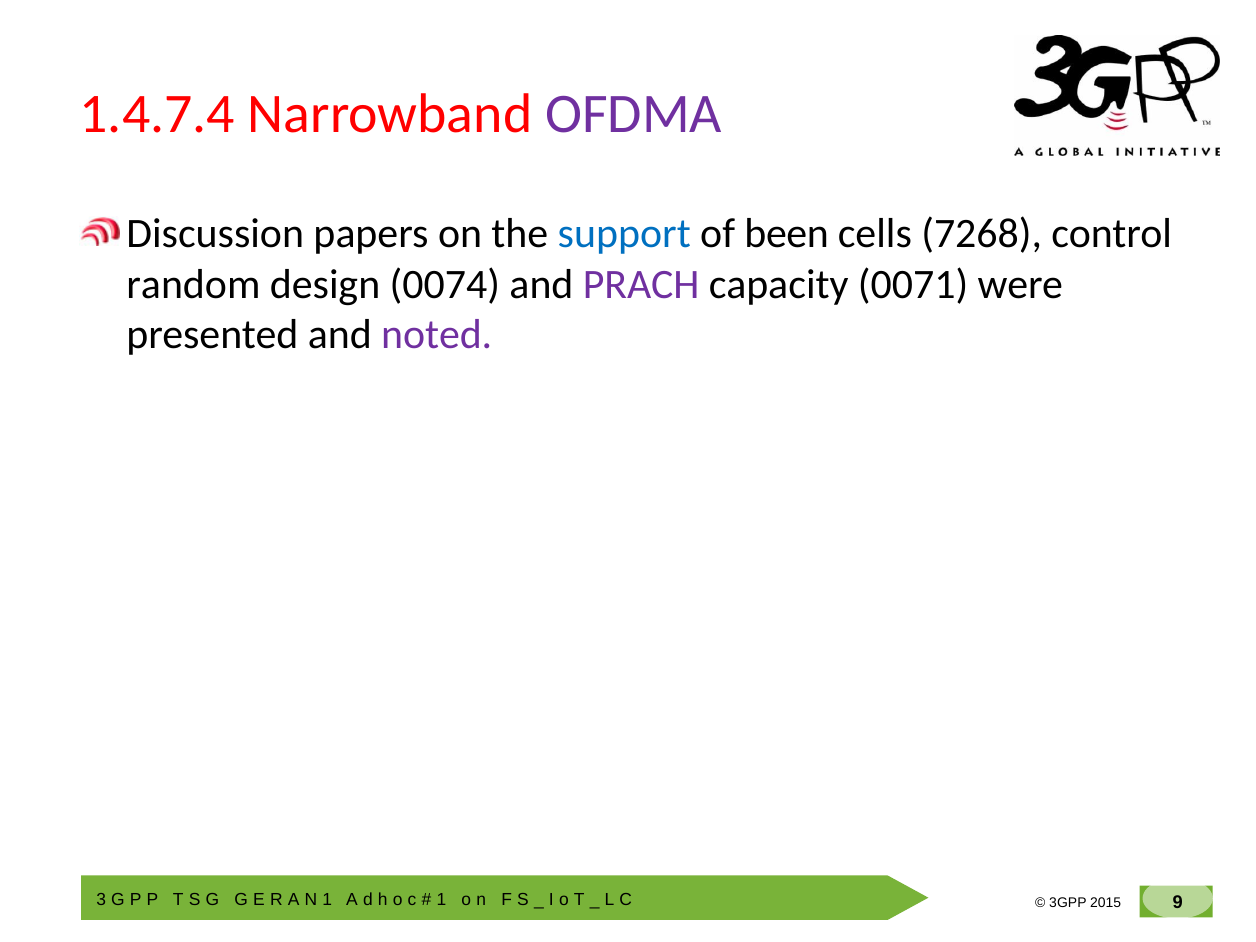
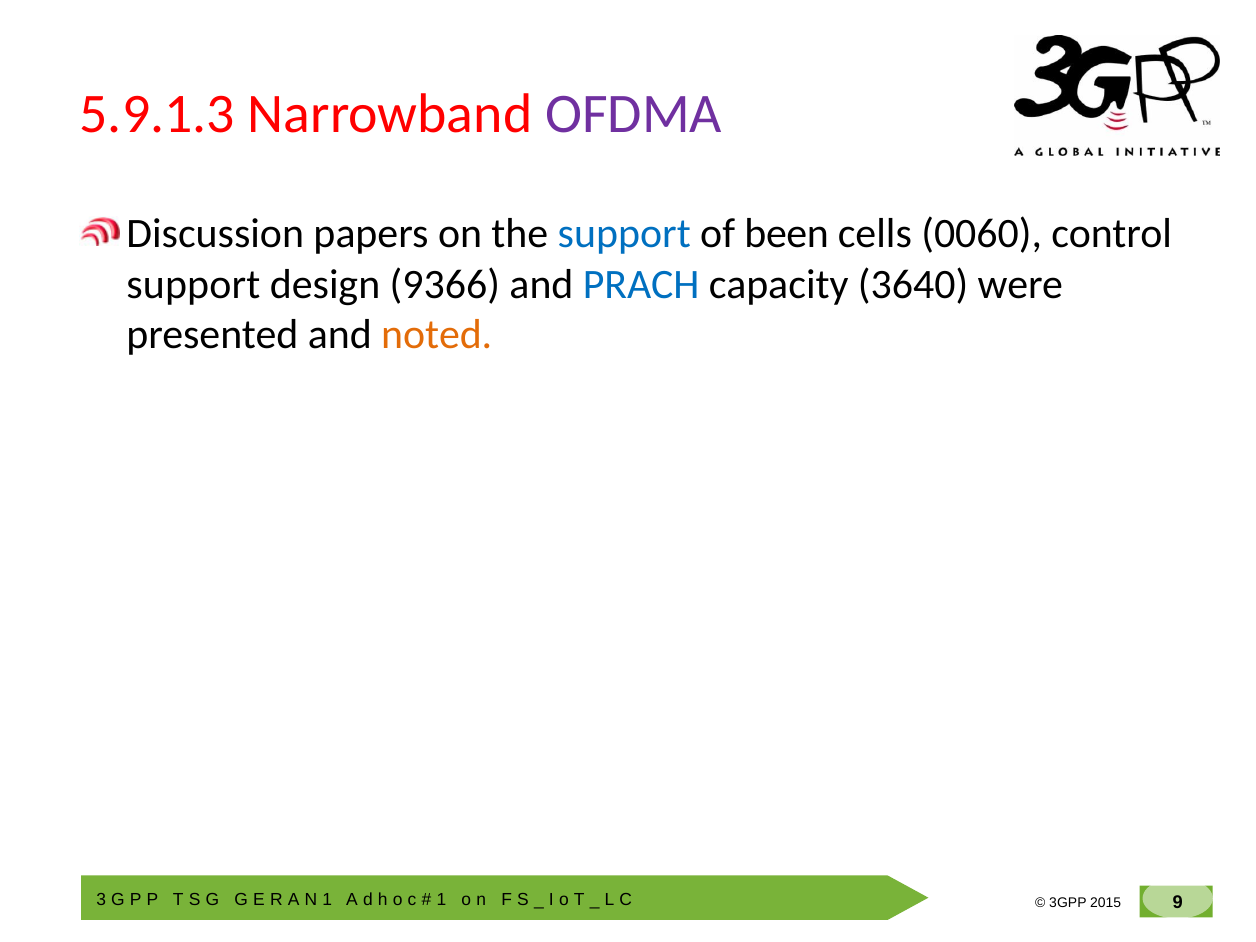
1.4.7.4: 1.4.7.4 -> 5.9.1.3 (157, 114)
7268: 7268 -> 0060 (982, 234)
random: random -> support (193, 284)
0074: 0074 -> 9366 (445, 284)
PRACH colour: purple -> blue (641, 284)
0071: 0071 -> 3640 (913, 284)
noted colour: purple -> orange (437, 335)
